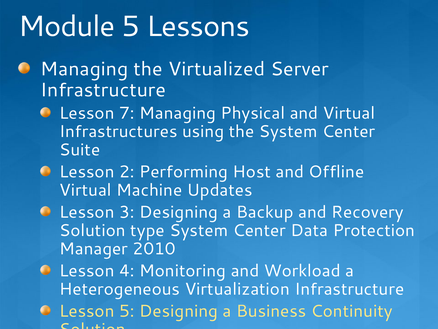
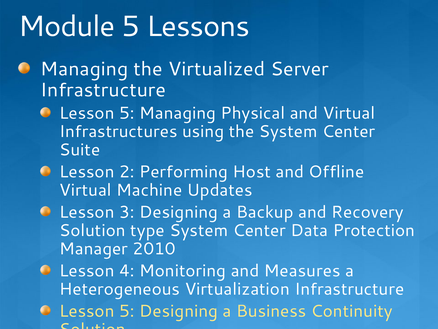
7: 7 -> 5 (127, 113)
Workload: Workload -> Measures (302, 270)
